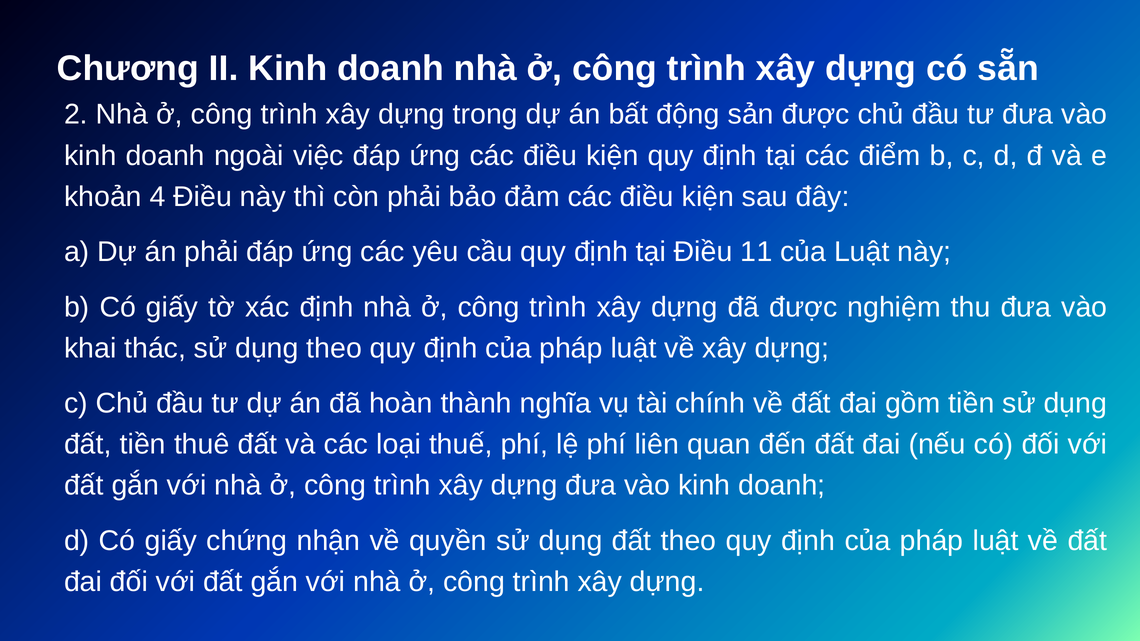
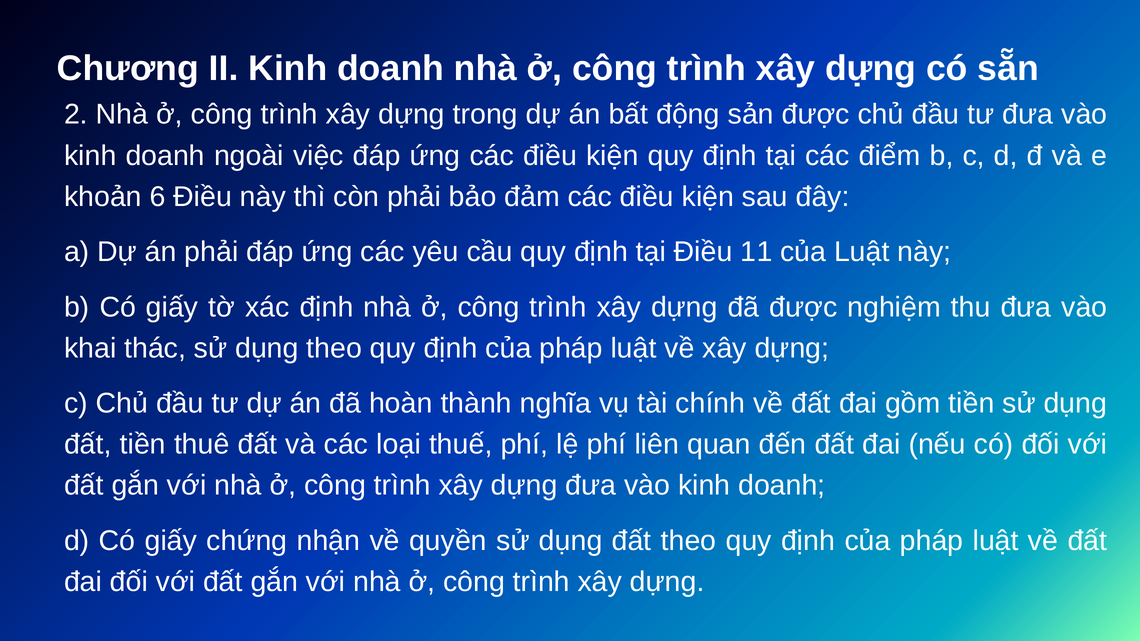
4: 4 -> 6 (158, 197)
